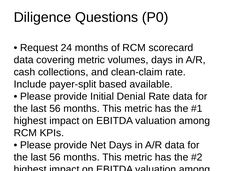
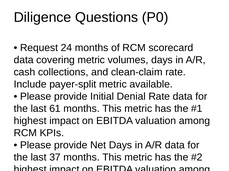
payer-split based: based -> metric (113, 85)
56: 56 -> 61 (55, 109)
56: 56 -> 37 (55, 158)
